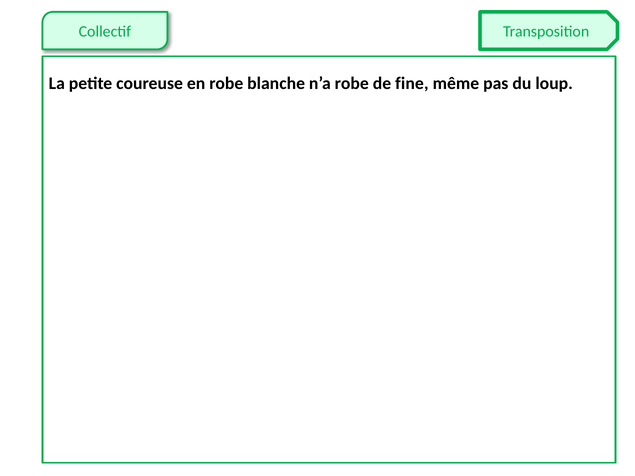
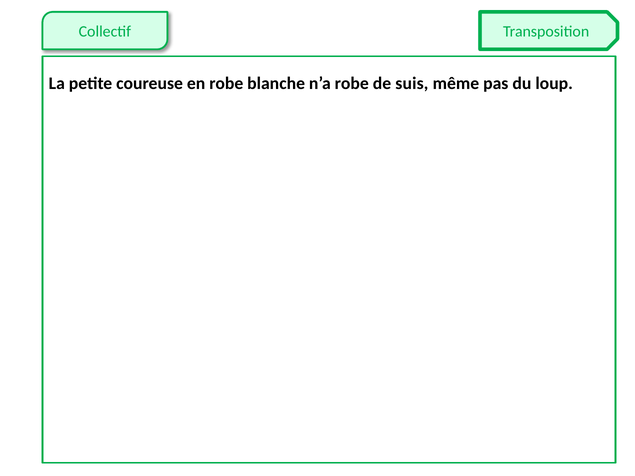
fine: fine -> suis (412, 84)
